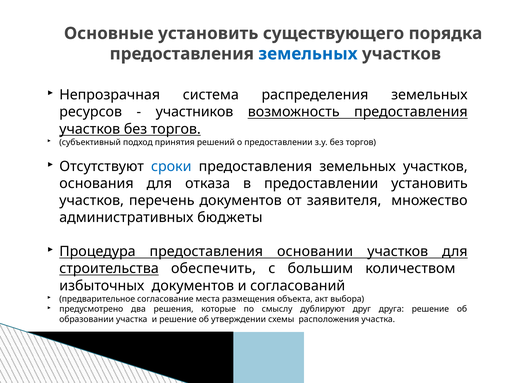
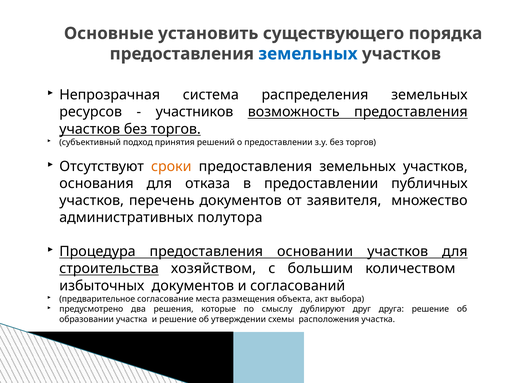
сроки colour: blue -> orange (171, 167)
предоставлении установить: установить -> публичных (429, 184)
бюджеты: бюджеты -> полутора (230, 218)
обеспечить: обеспечить -> хозяйством (214, 269)
